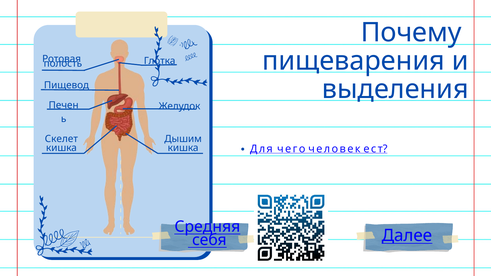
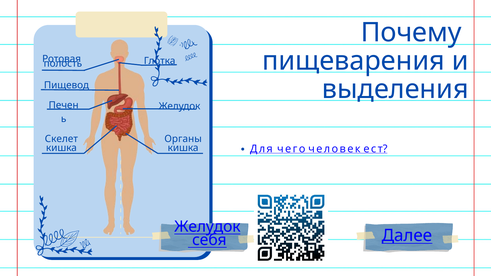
Дышим: Дышим -> Органы (183, 139)
Средняя: Средняя -> Желудок (207, 227)
